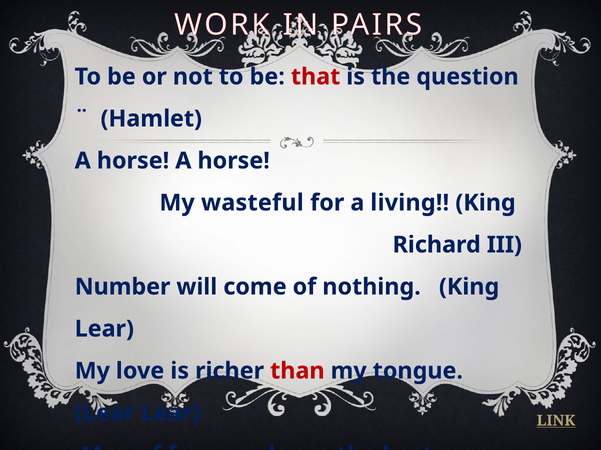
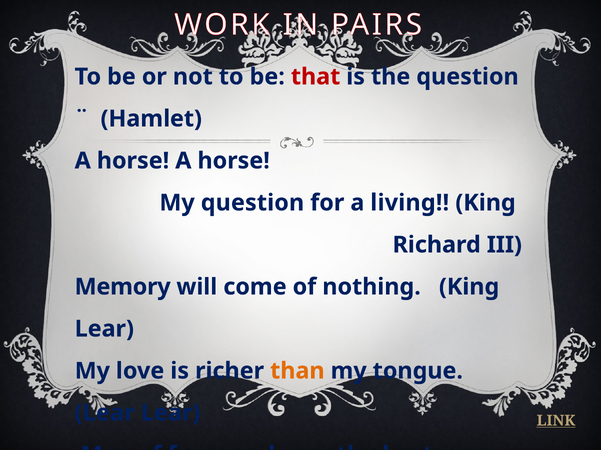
My wasteful: wasteful -> question (252, 203)
Number: Number -> Memory (123, 287)
than colour: red -> orange (297, 371)
